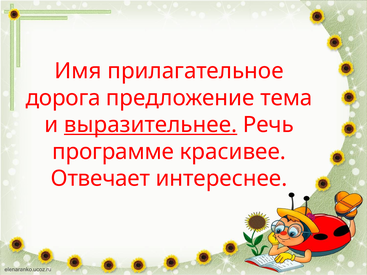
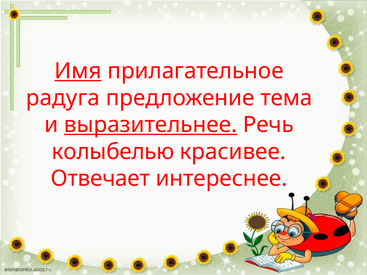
Имя underline: none -> present (78, 71)
дорога: дорога -> радуга (63, 98)
программе: программе -> колыбелью (113, 152)
